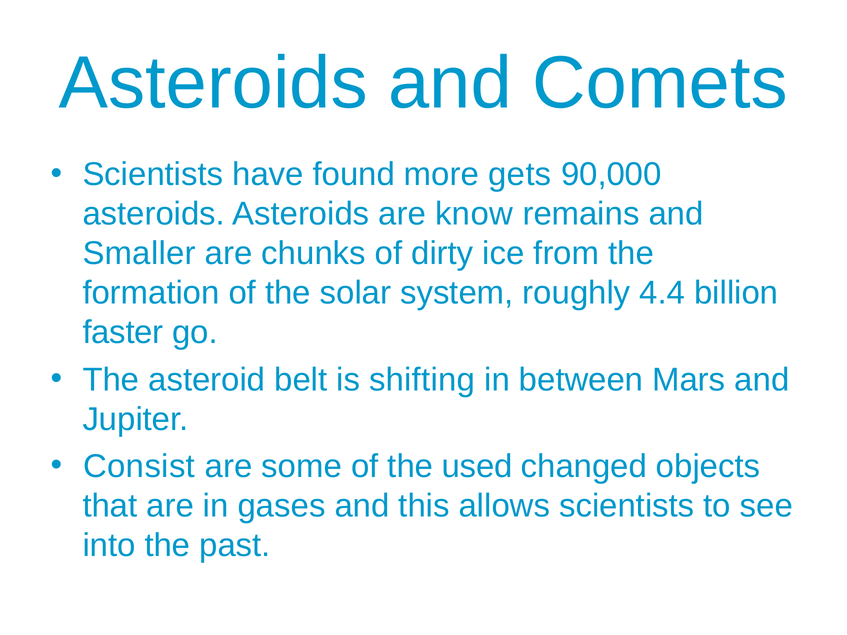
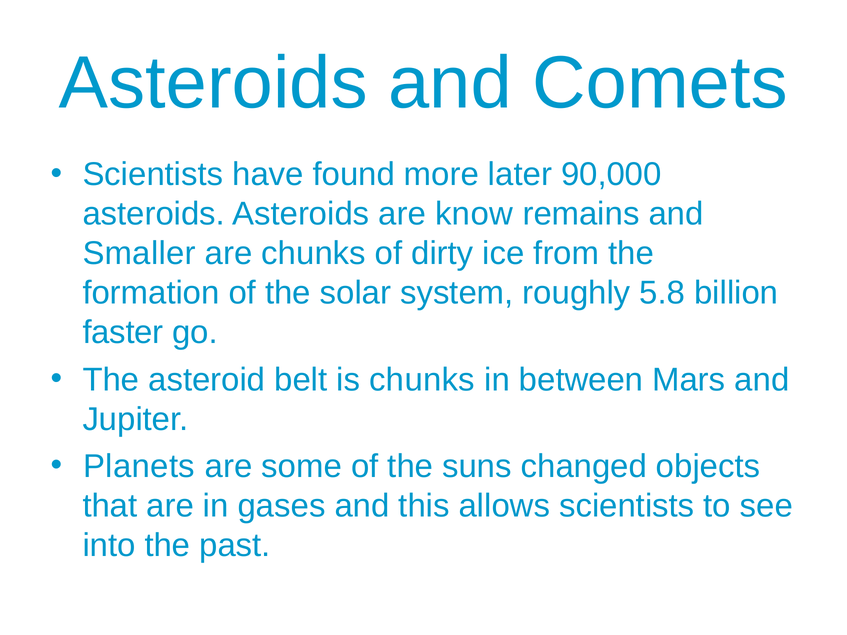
gets: gets -> later (520, 175)
4.4: 4.4 -> 5.8 (662, 293)
is shifting: shifting -> chunks (422, 380)
Consist: Consist -> Planets (139, 466)
used: used -> suns (477, 466)
